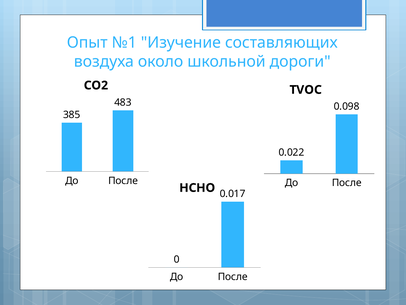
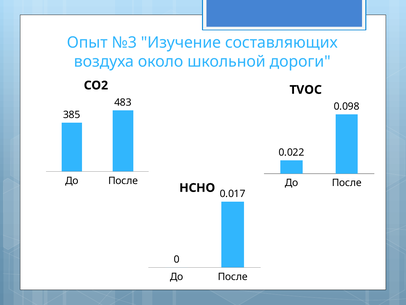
№1: №1 -> №3 (124, 43)
